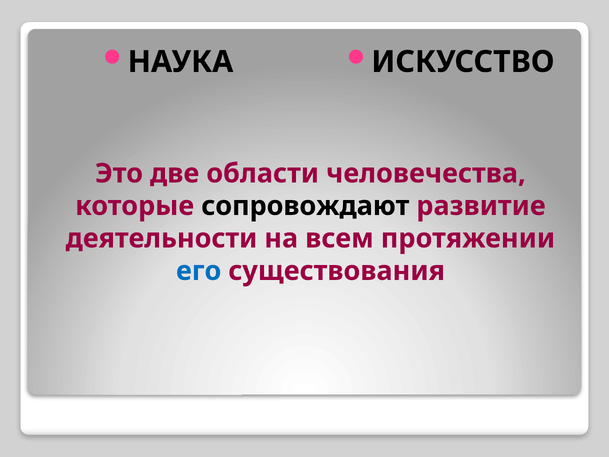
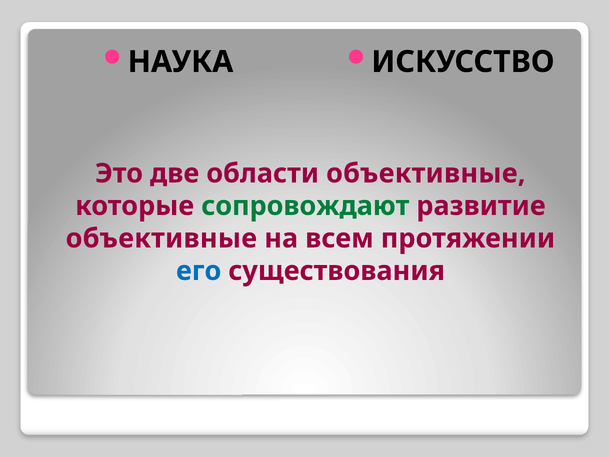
области человечества: человечества -> объективные (426, 173)
сопровождают colour: black -> green (305, 206)
деятельности: деятельности -> объективные (161, 238)
